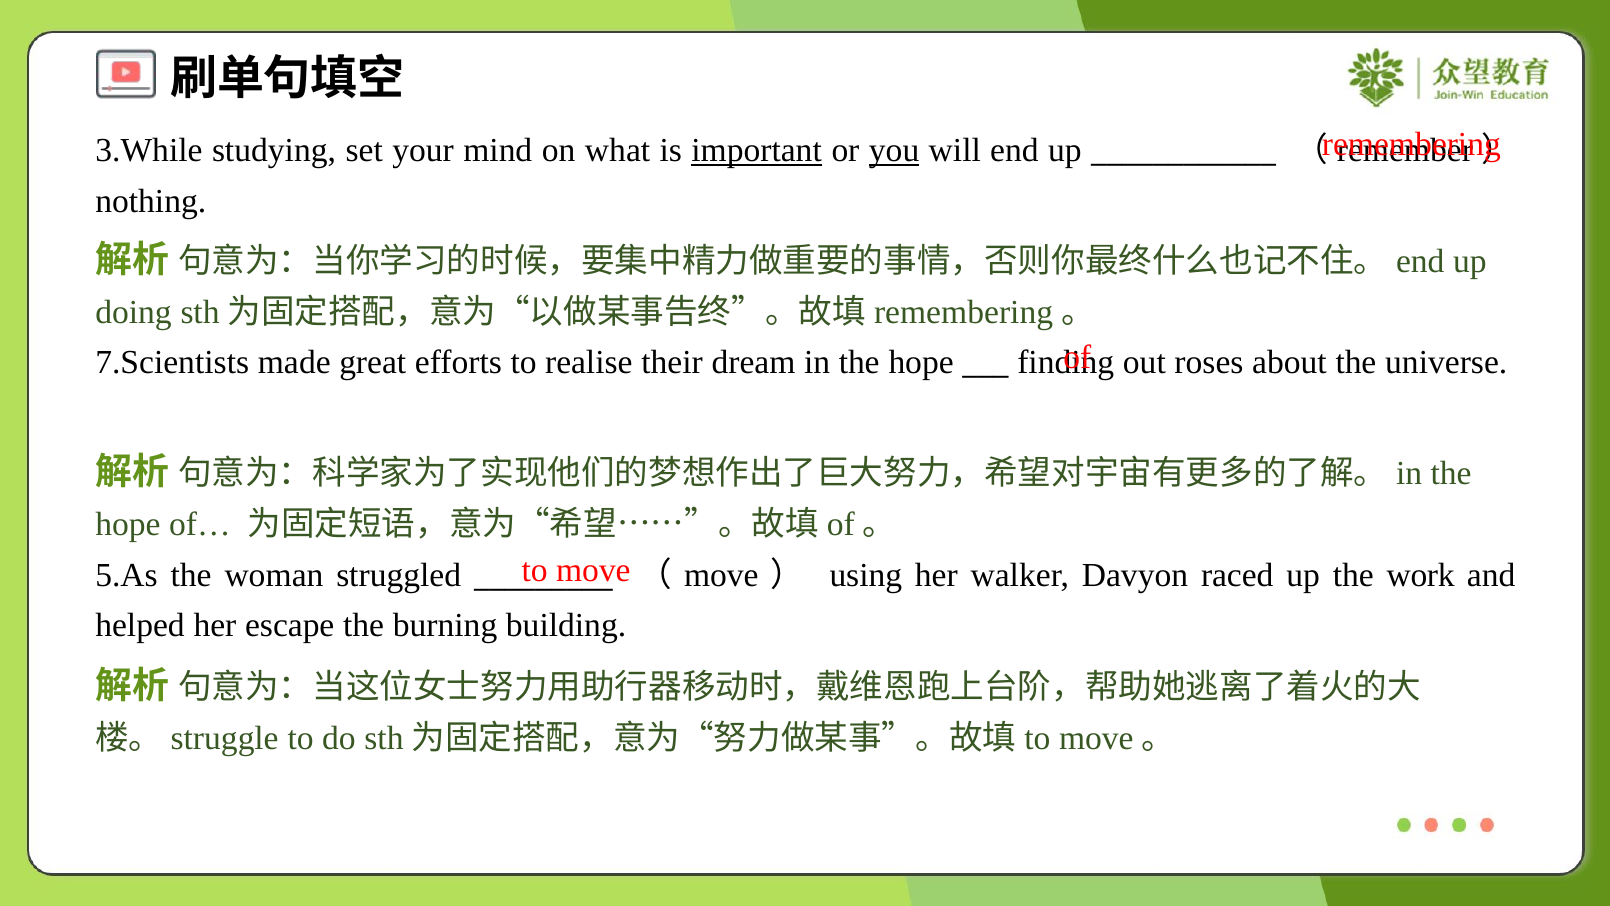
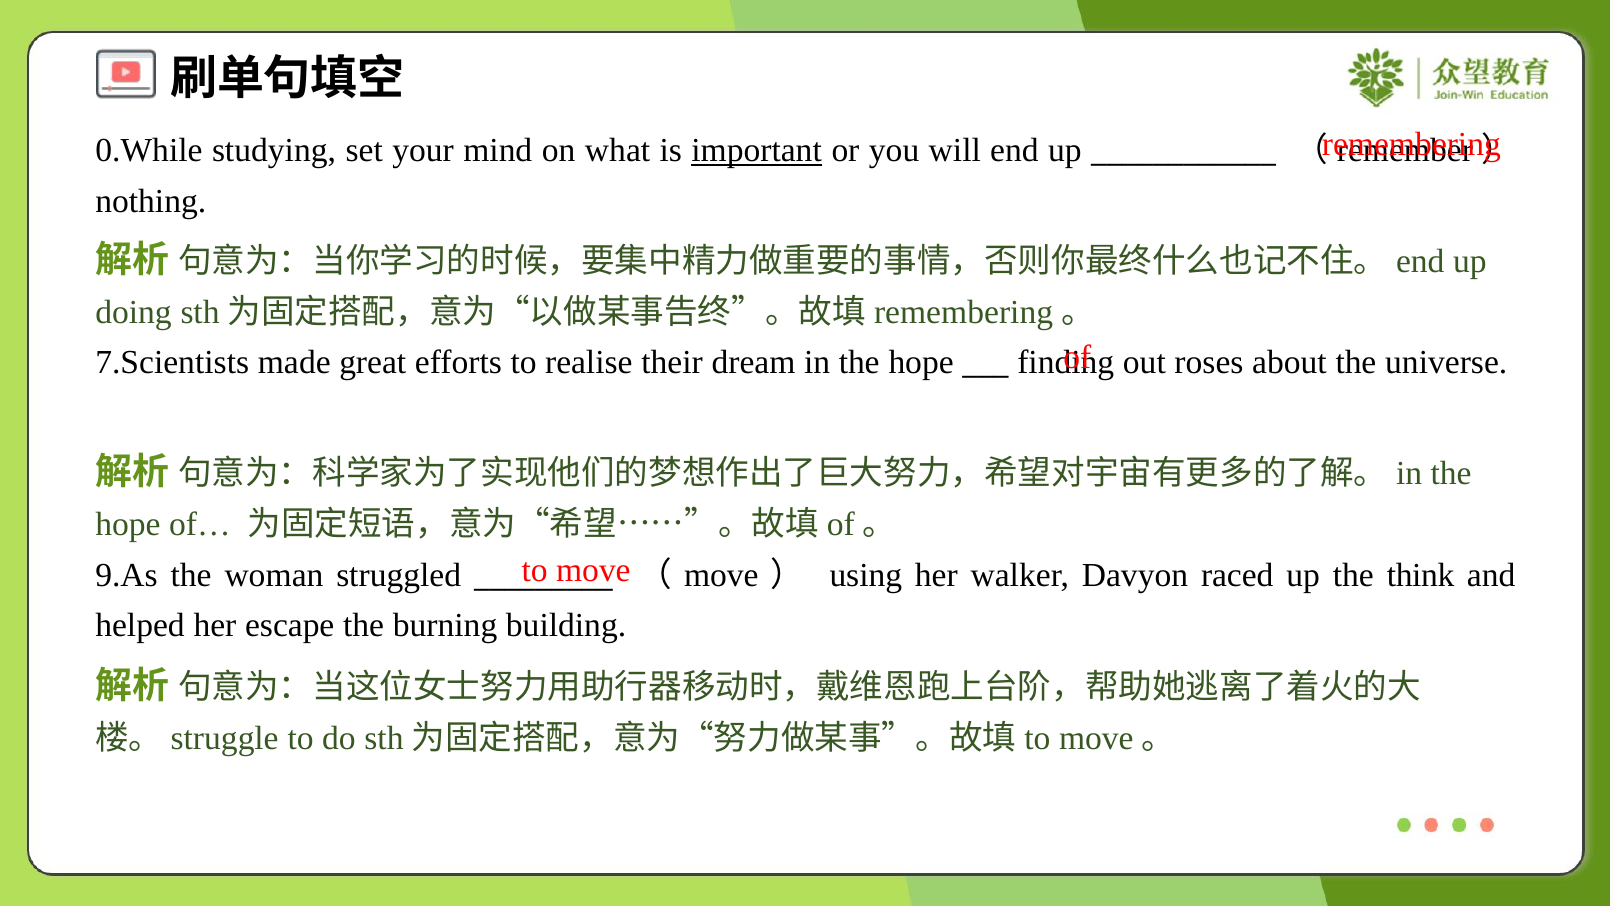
3.While: 3.While -> 0.While (149, 151)
you underline: present -> none (894, 151)
5.As: 5.As -> 9.As (127, 575)
work: work -> think (1421, 575)
